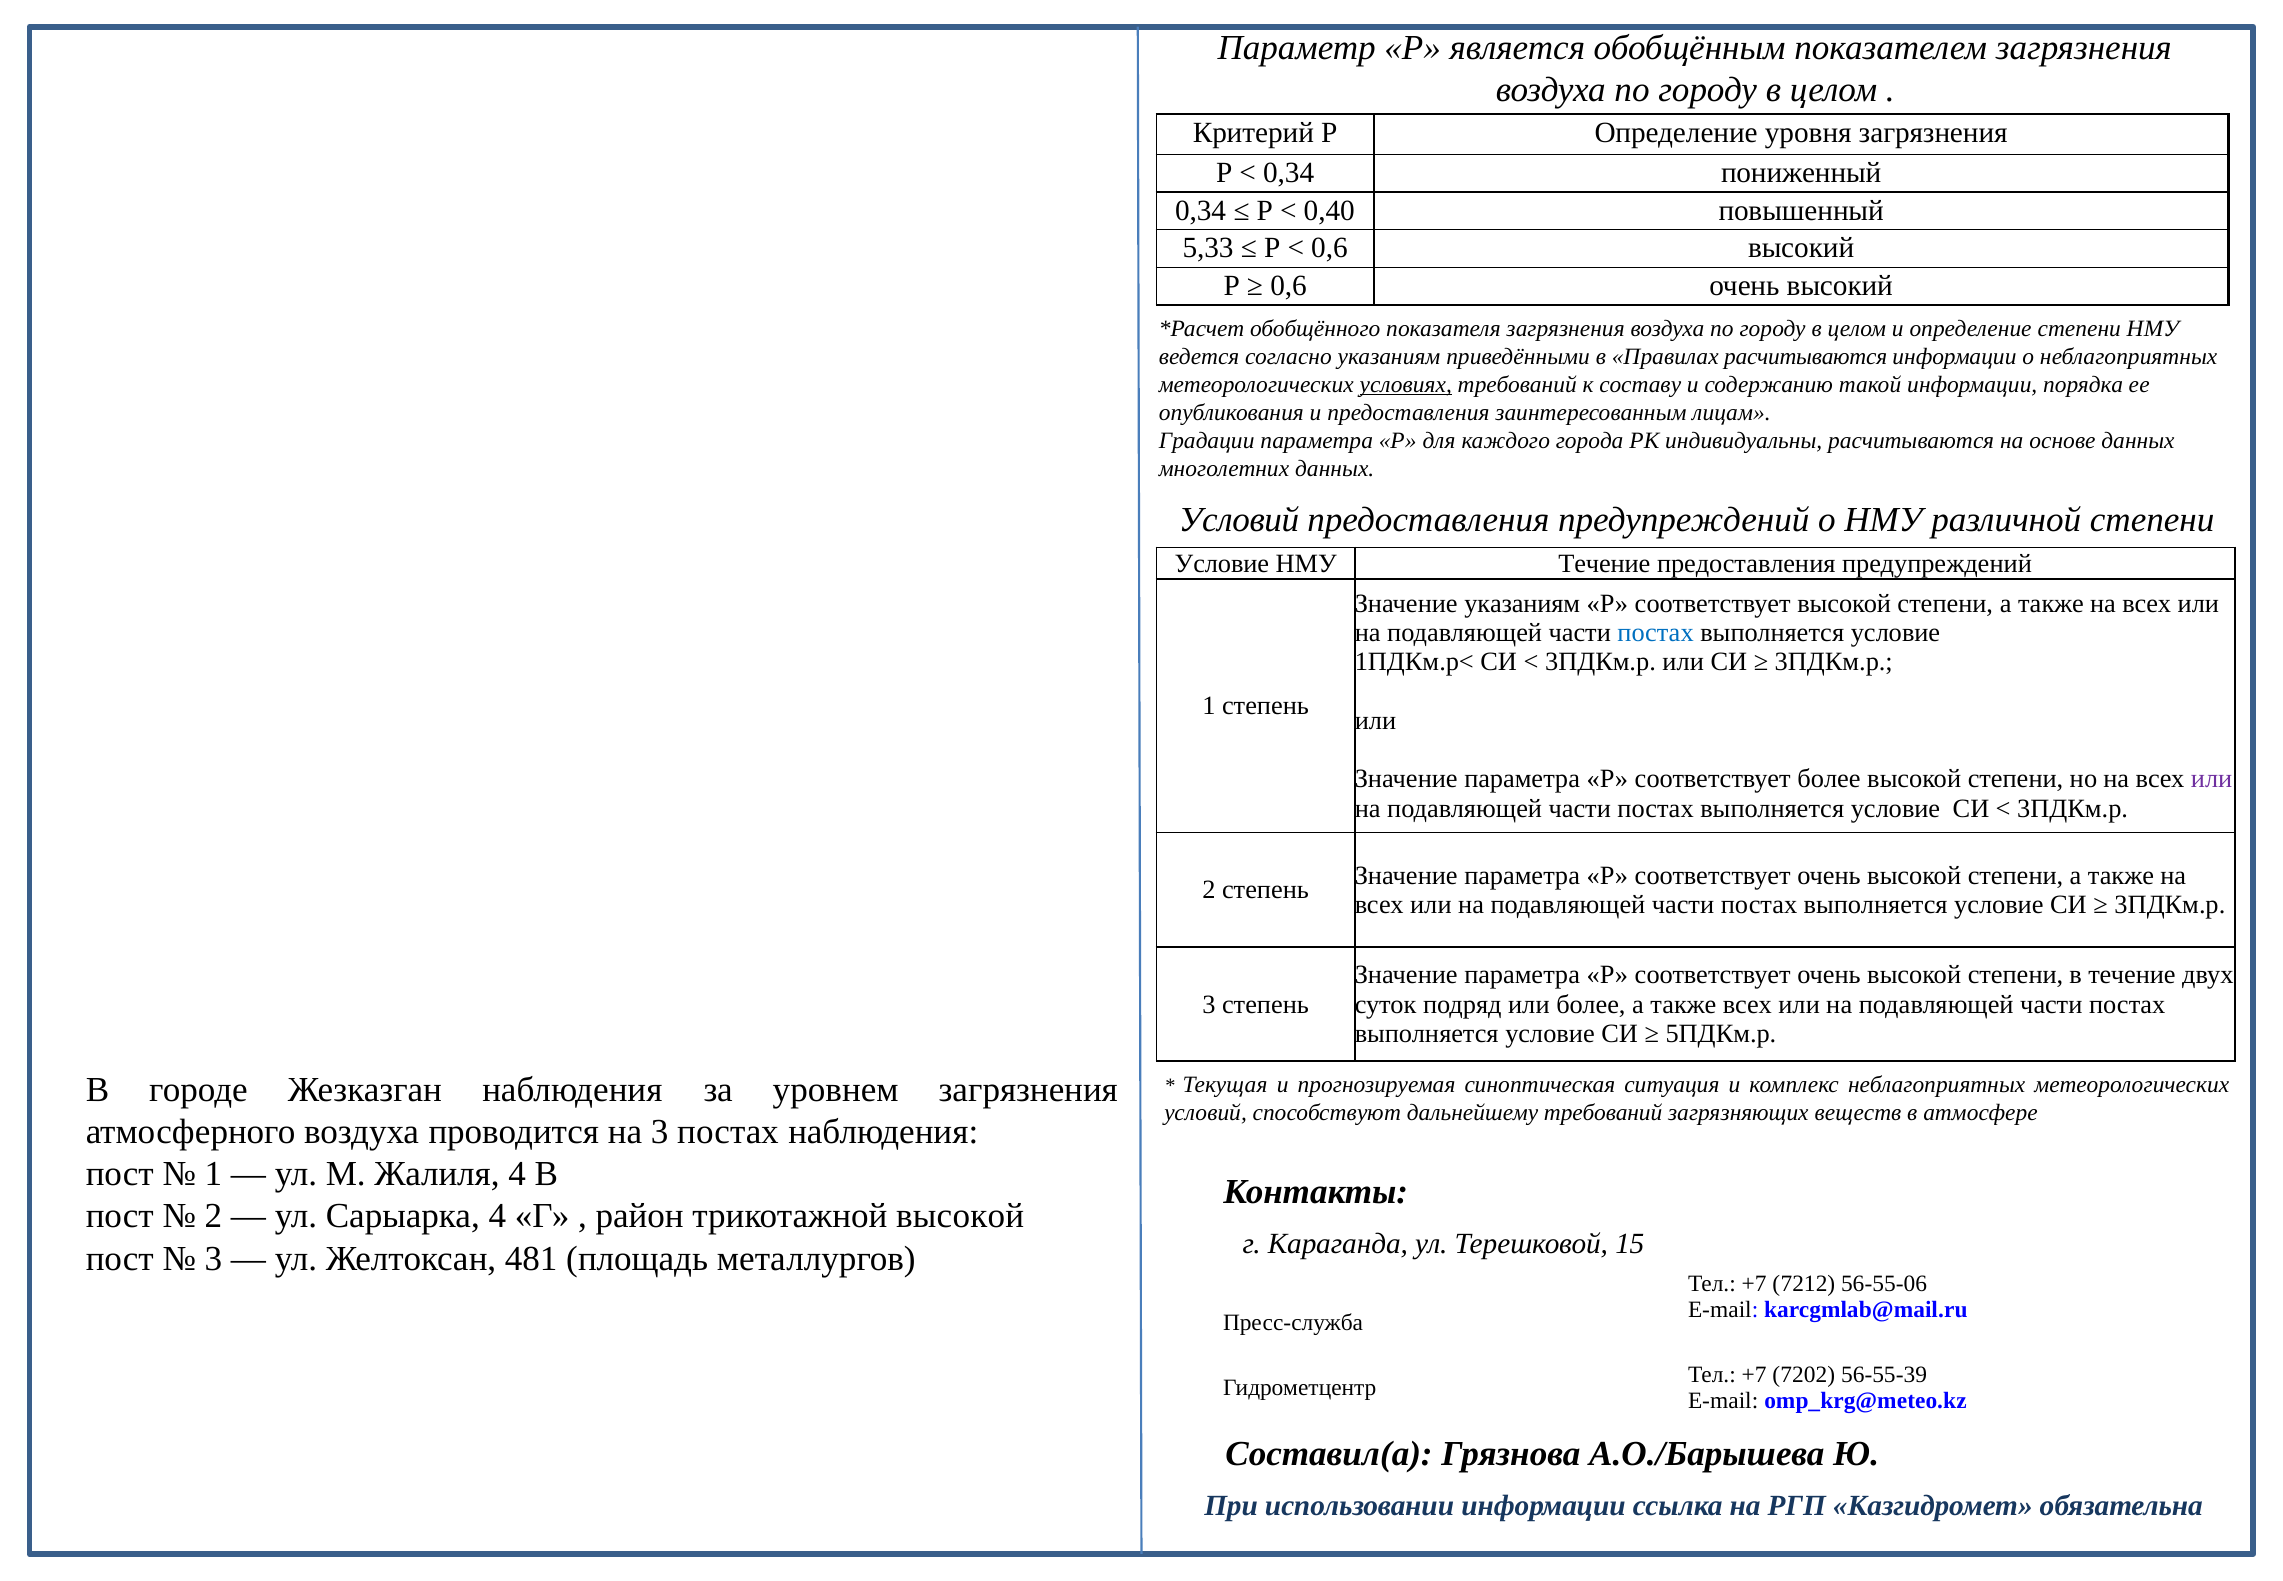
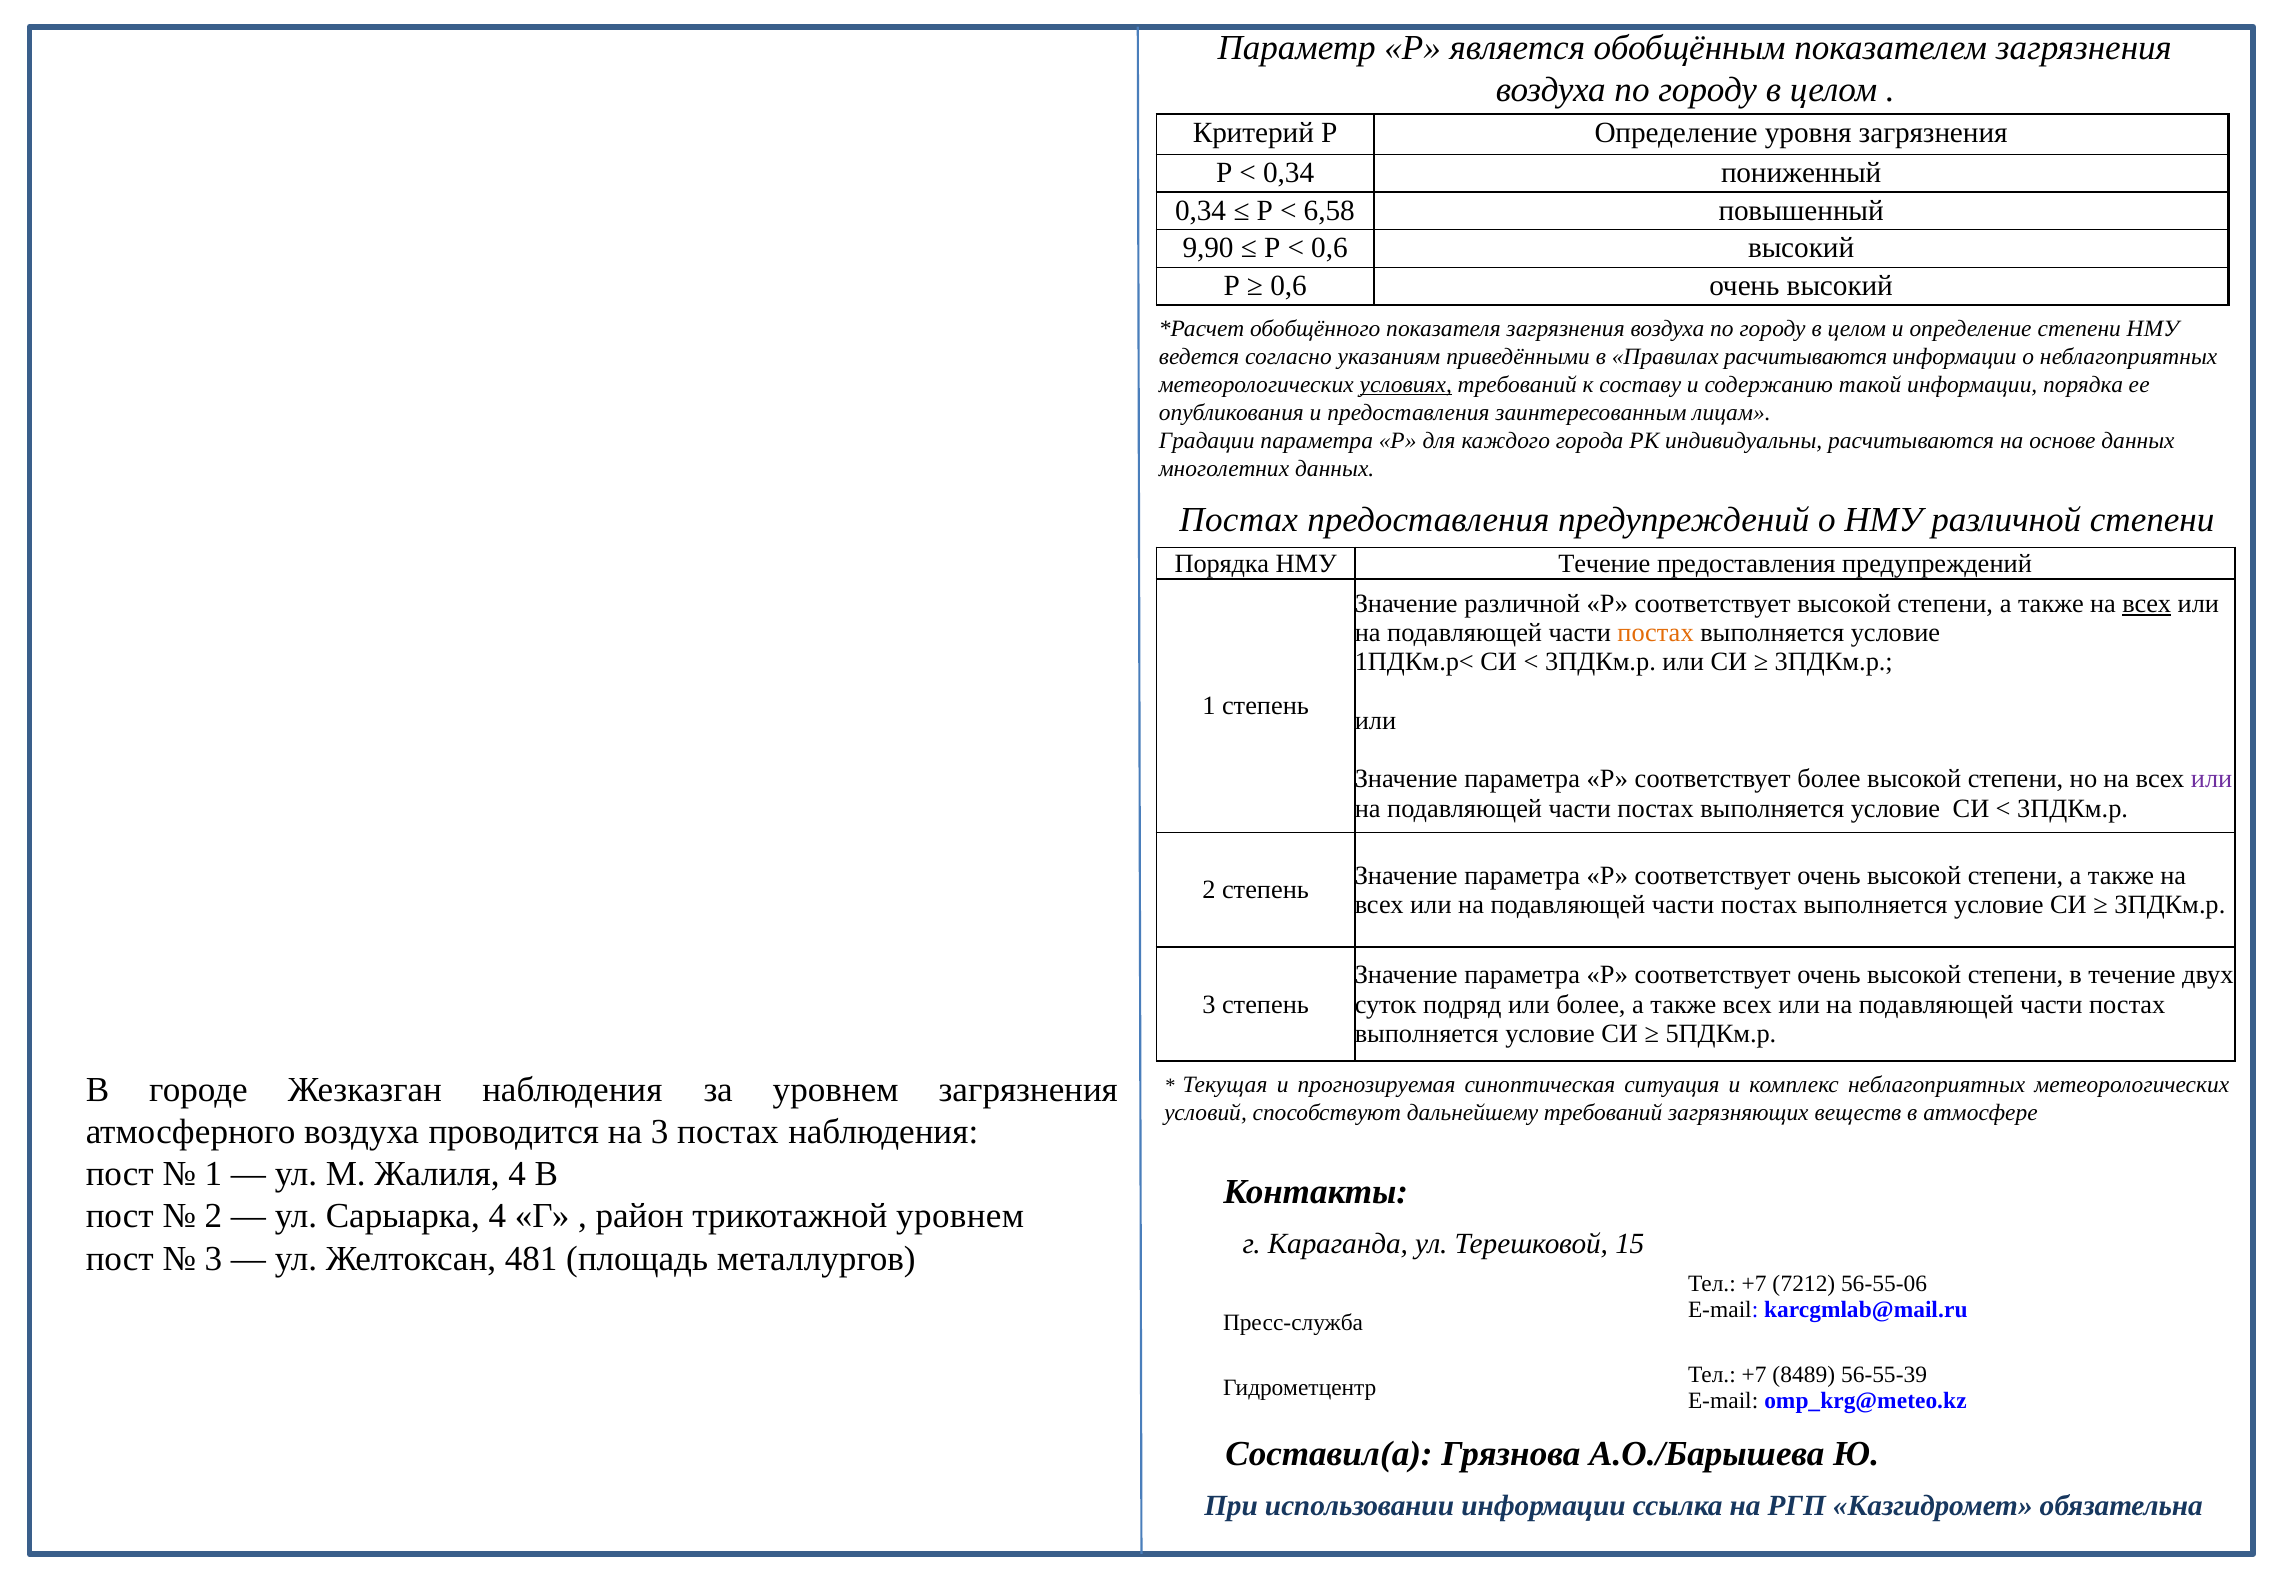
0,40: 0,40 -> 6,58 (1329, 210)
5,33: 5,33 -> 9,90 (1208, 248)
Условий: Условий -> Постах (1239, 520)
Условие: Условие -> Порядка (1222, 563)
Значение указаниям: указаниям -> различной (1522, 604)
всех underline: none -> present (2147, 604)
постах colour: blue -> orange (1656, 633)
трикотажной высокой: высокой -> уровнем (960, 1216)
7202: 7202 -> 8489 (1804, 1375)
